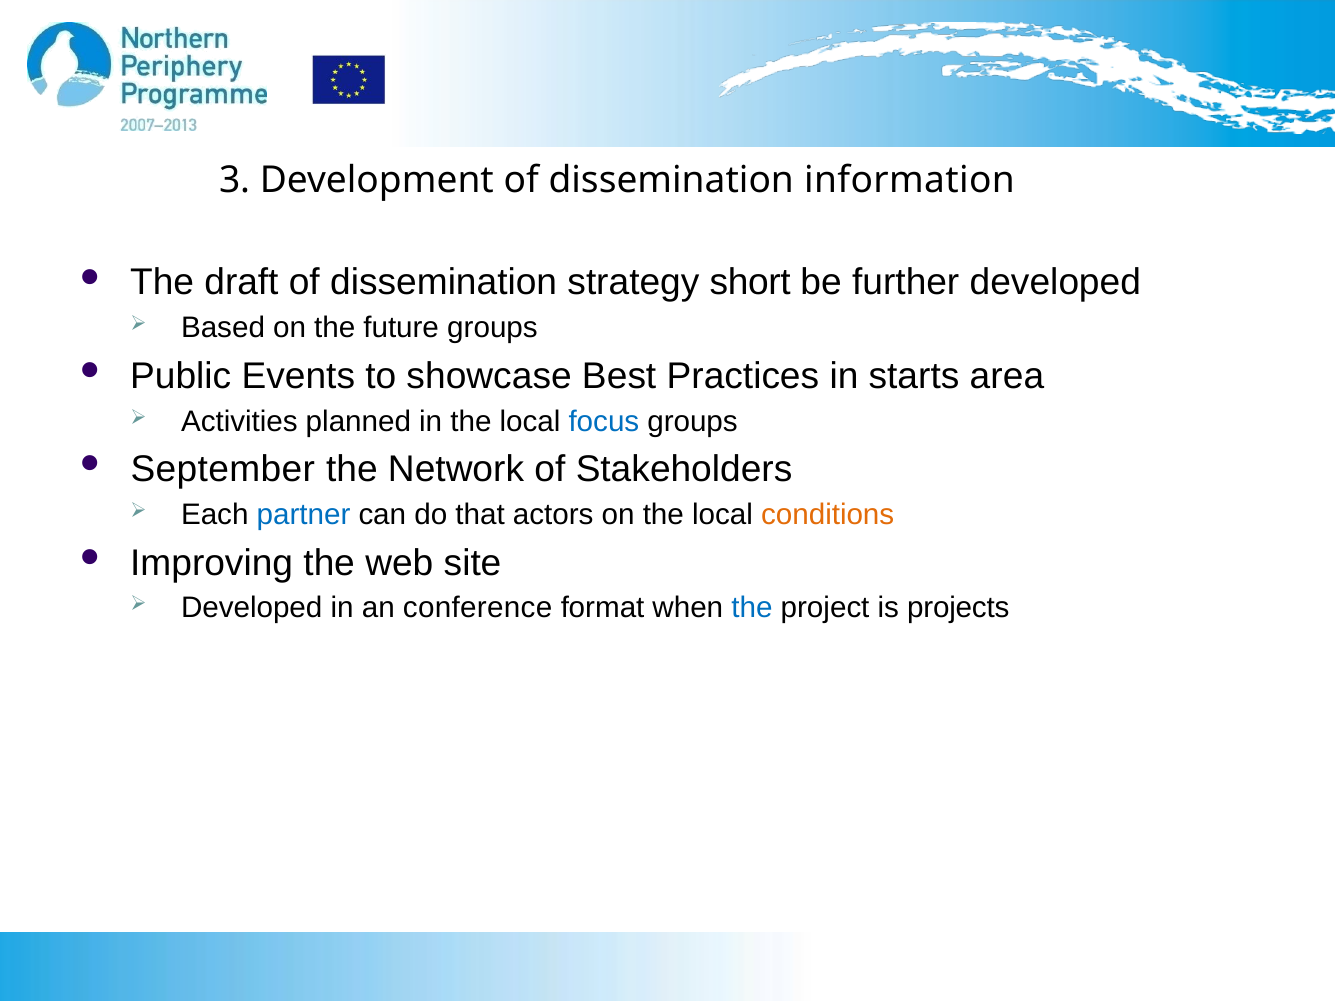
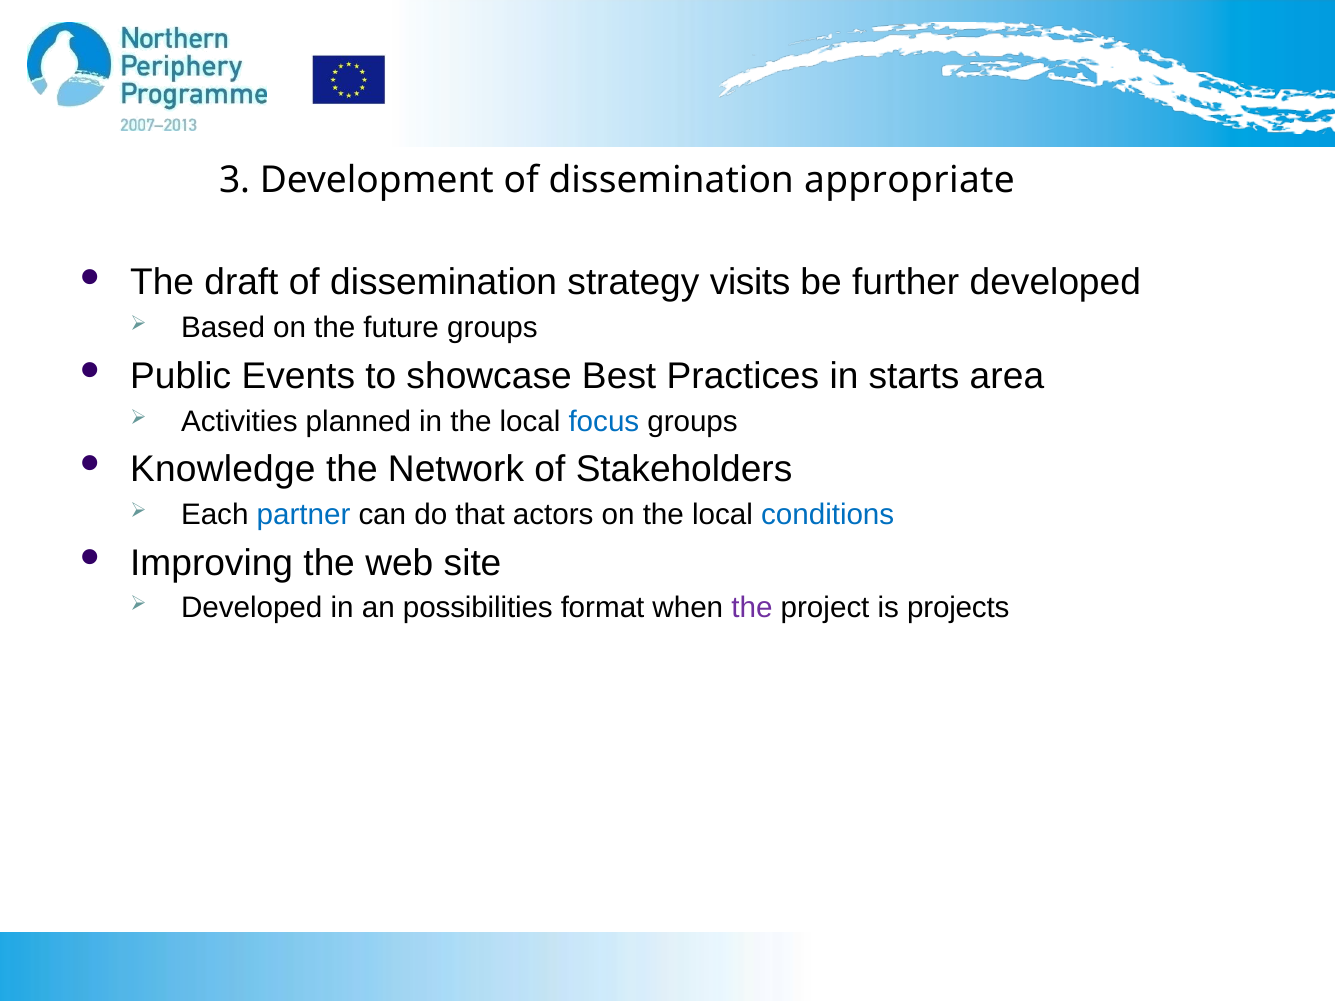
information: information -> appropriate (909, 181)
short: short -> visits (750, 283)
September: September -> Knowledge (223, 469)
conditions colour: orange -> blue (828, 515)
conference: conference -> possibilities (478, 608)
the colour: blue -> purple (752, 608)
